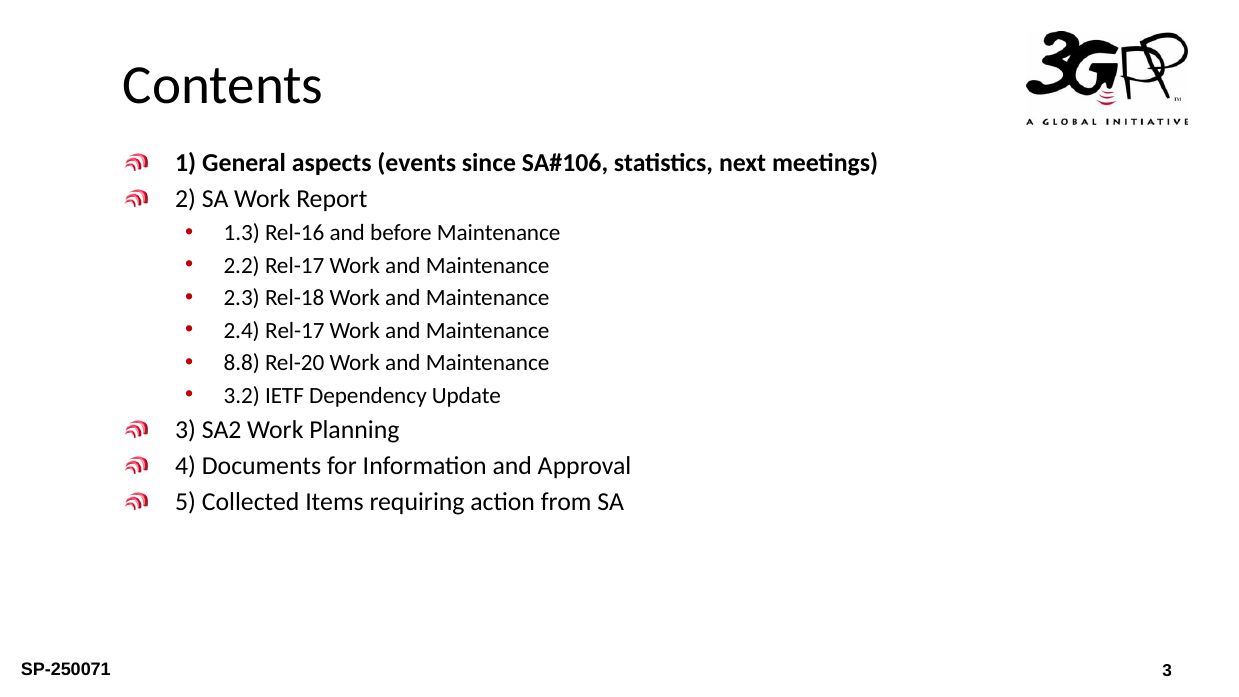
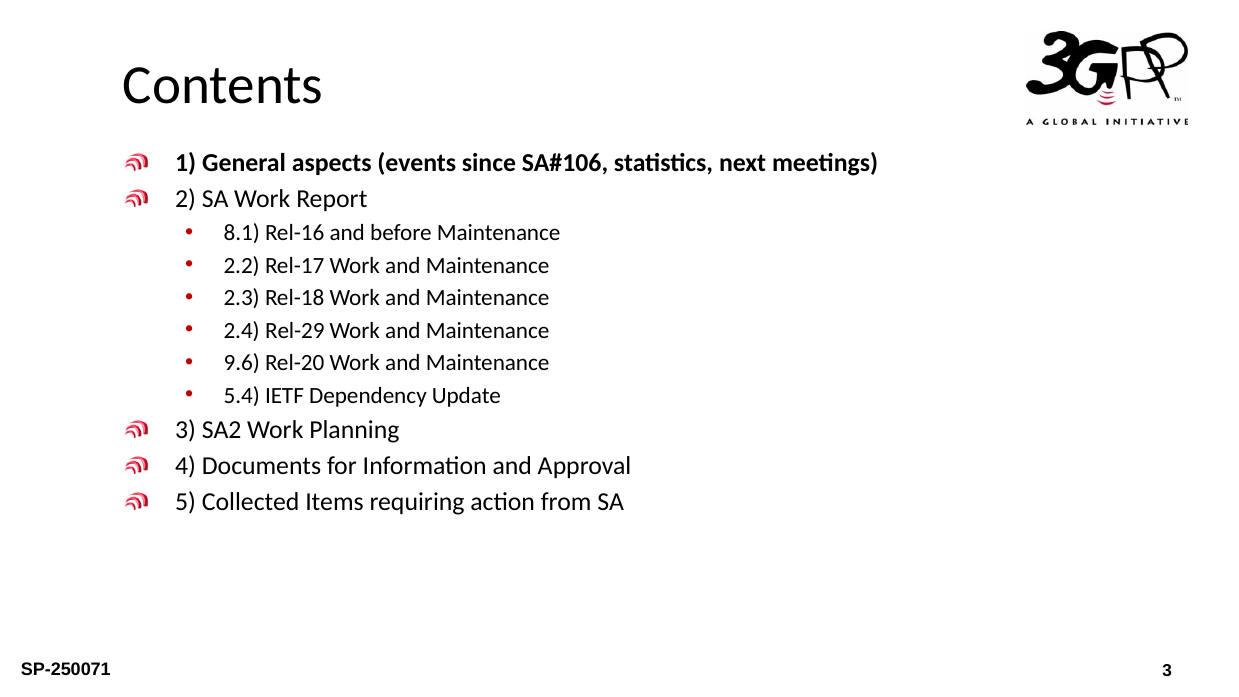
1.3: 1.3 -> 8.1 (242, 233)
2.4 Rel-17: Rel-17 -> Rel-29 (295, 330)
8.8: 8.8 -> 9.6 (242, 363)
3.2: 3.2 -> 5.4 (242, 395)
